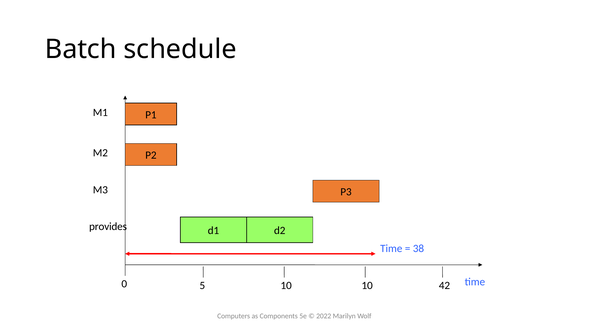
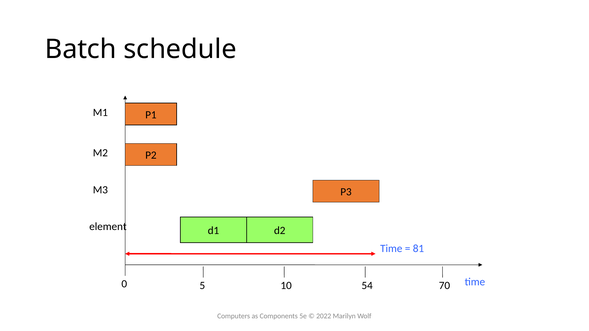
provides: provides -> element (108, 227)
38: 38 -> 81 (418, 249)
42: 42 -> 70 (444, 286)
5 10: 10 -> 54 (367, 286)
